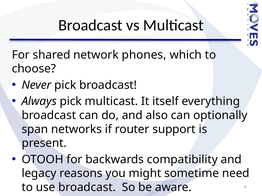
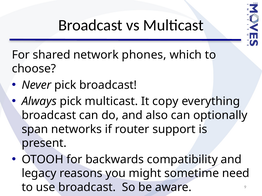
itself: itself -> copy (165, 102)
